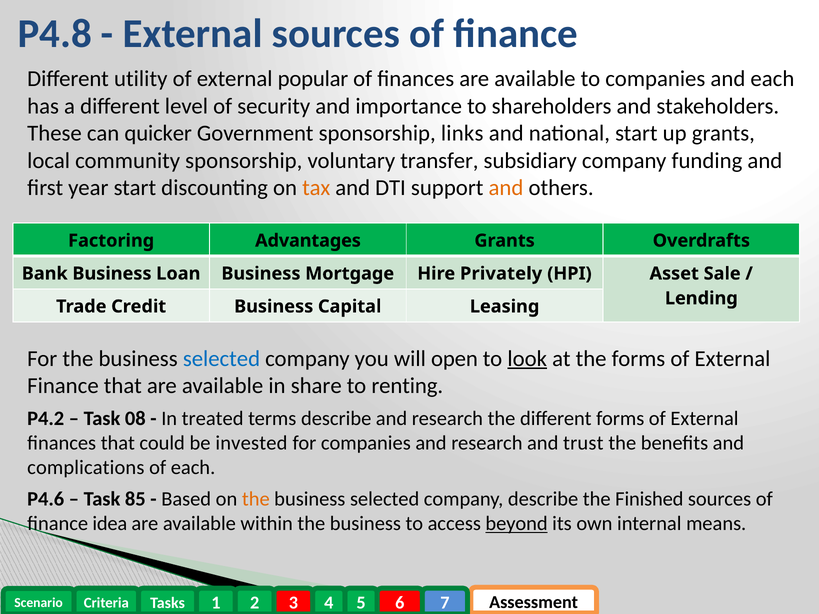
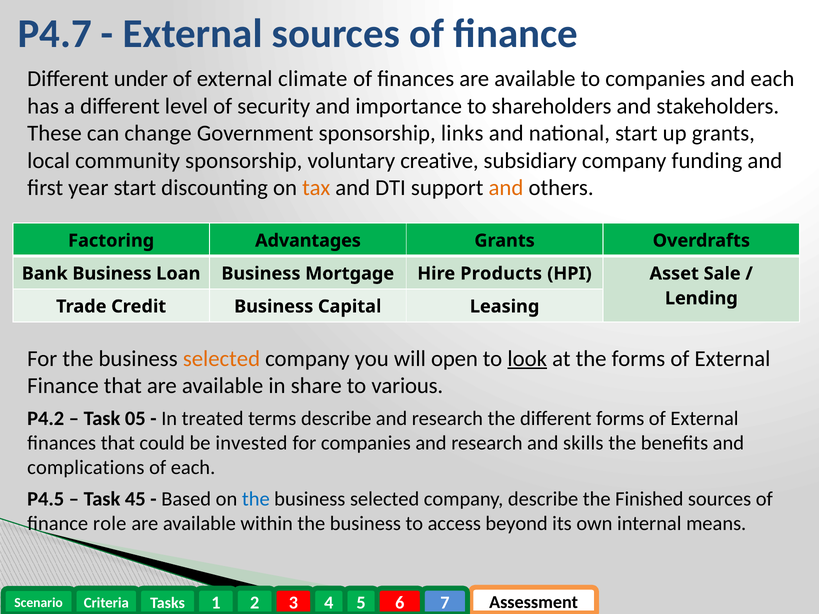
P4.8: P4.8 -> P4.7 (55, 34)
utility: utility -> under (141, 79)
popular: popular -> climate (313, 79)
quicker: quicker -> change (158, 133)
transfer: transfer -> creative (439, 161)
Privately: Privately -> Products (501, 274)
selected colour: blue -> orange (221, 359)
renting: renting -> various (407, 386)
08: 08 -> 05 (135, 419)
trust: trust -> skills (583, 443)
P4.6: P4.6 -> P4.5 (46, 499)
85: 85 -> 45 (135, 499)
the colour: orange -> blue (256, 499)
idea: idea -> role (110, 524)
beyond underline: present -> none (517, 524)
